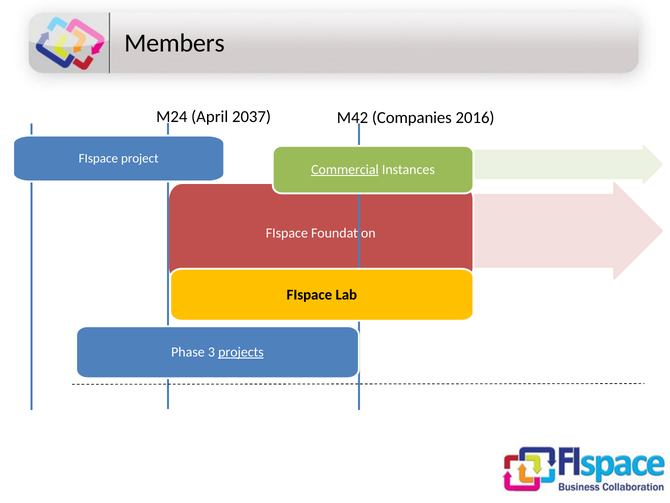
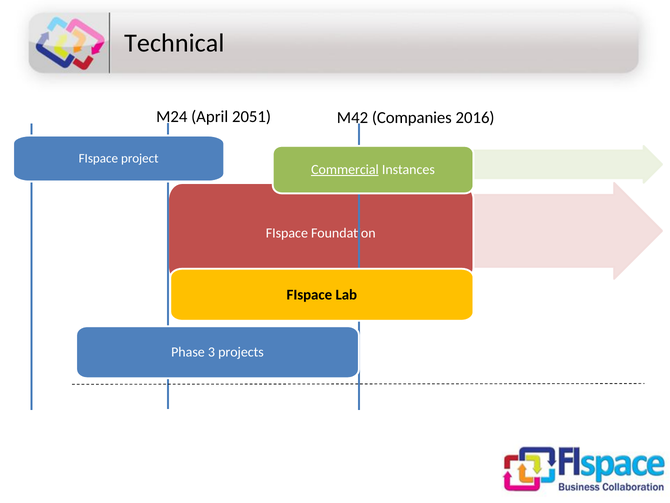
Members: Members -> Technical (174, 43)
2037: 2037 -> 2051 (252, 117)
projects underline: present -> none (241, 352)
